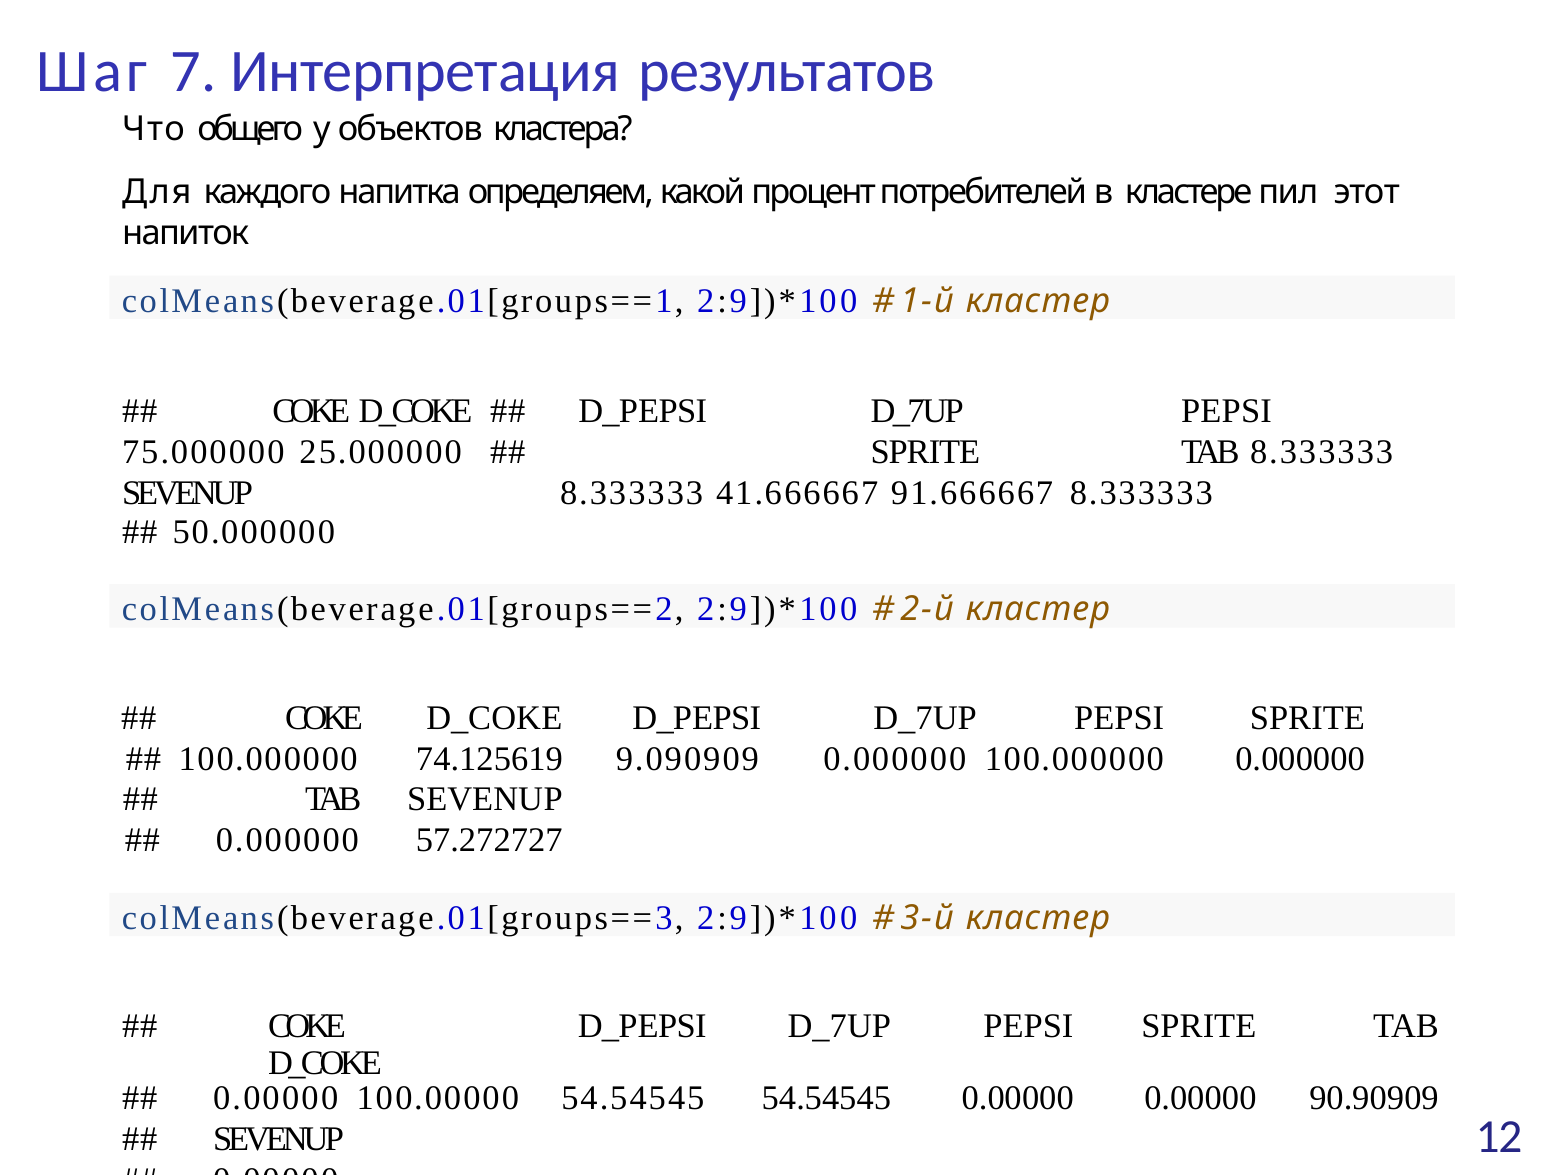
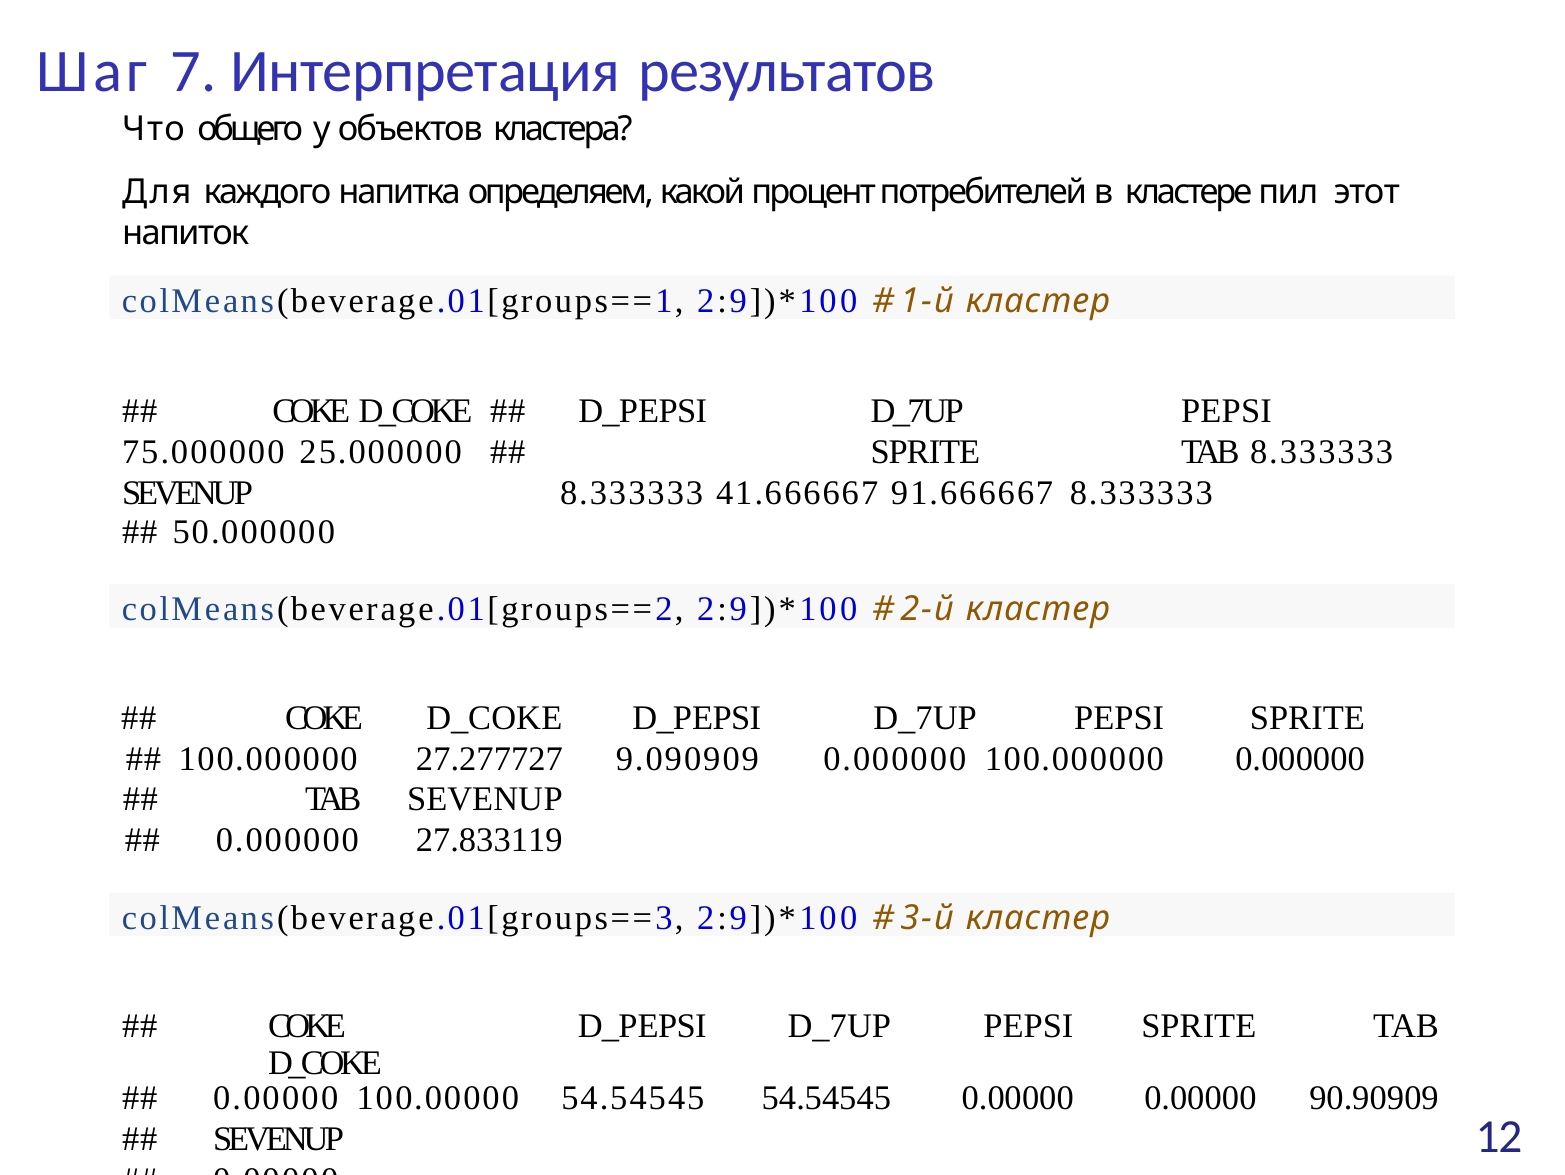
74.125619: 74.125619 -> 27.277727 (489, 759)
57.272727: 57.272727 -> 27.833119 (489, 840)
